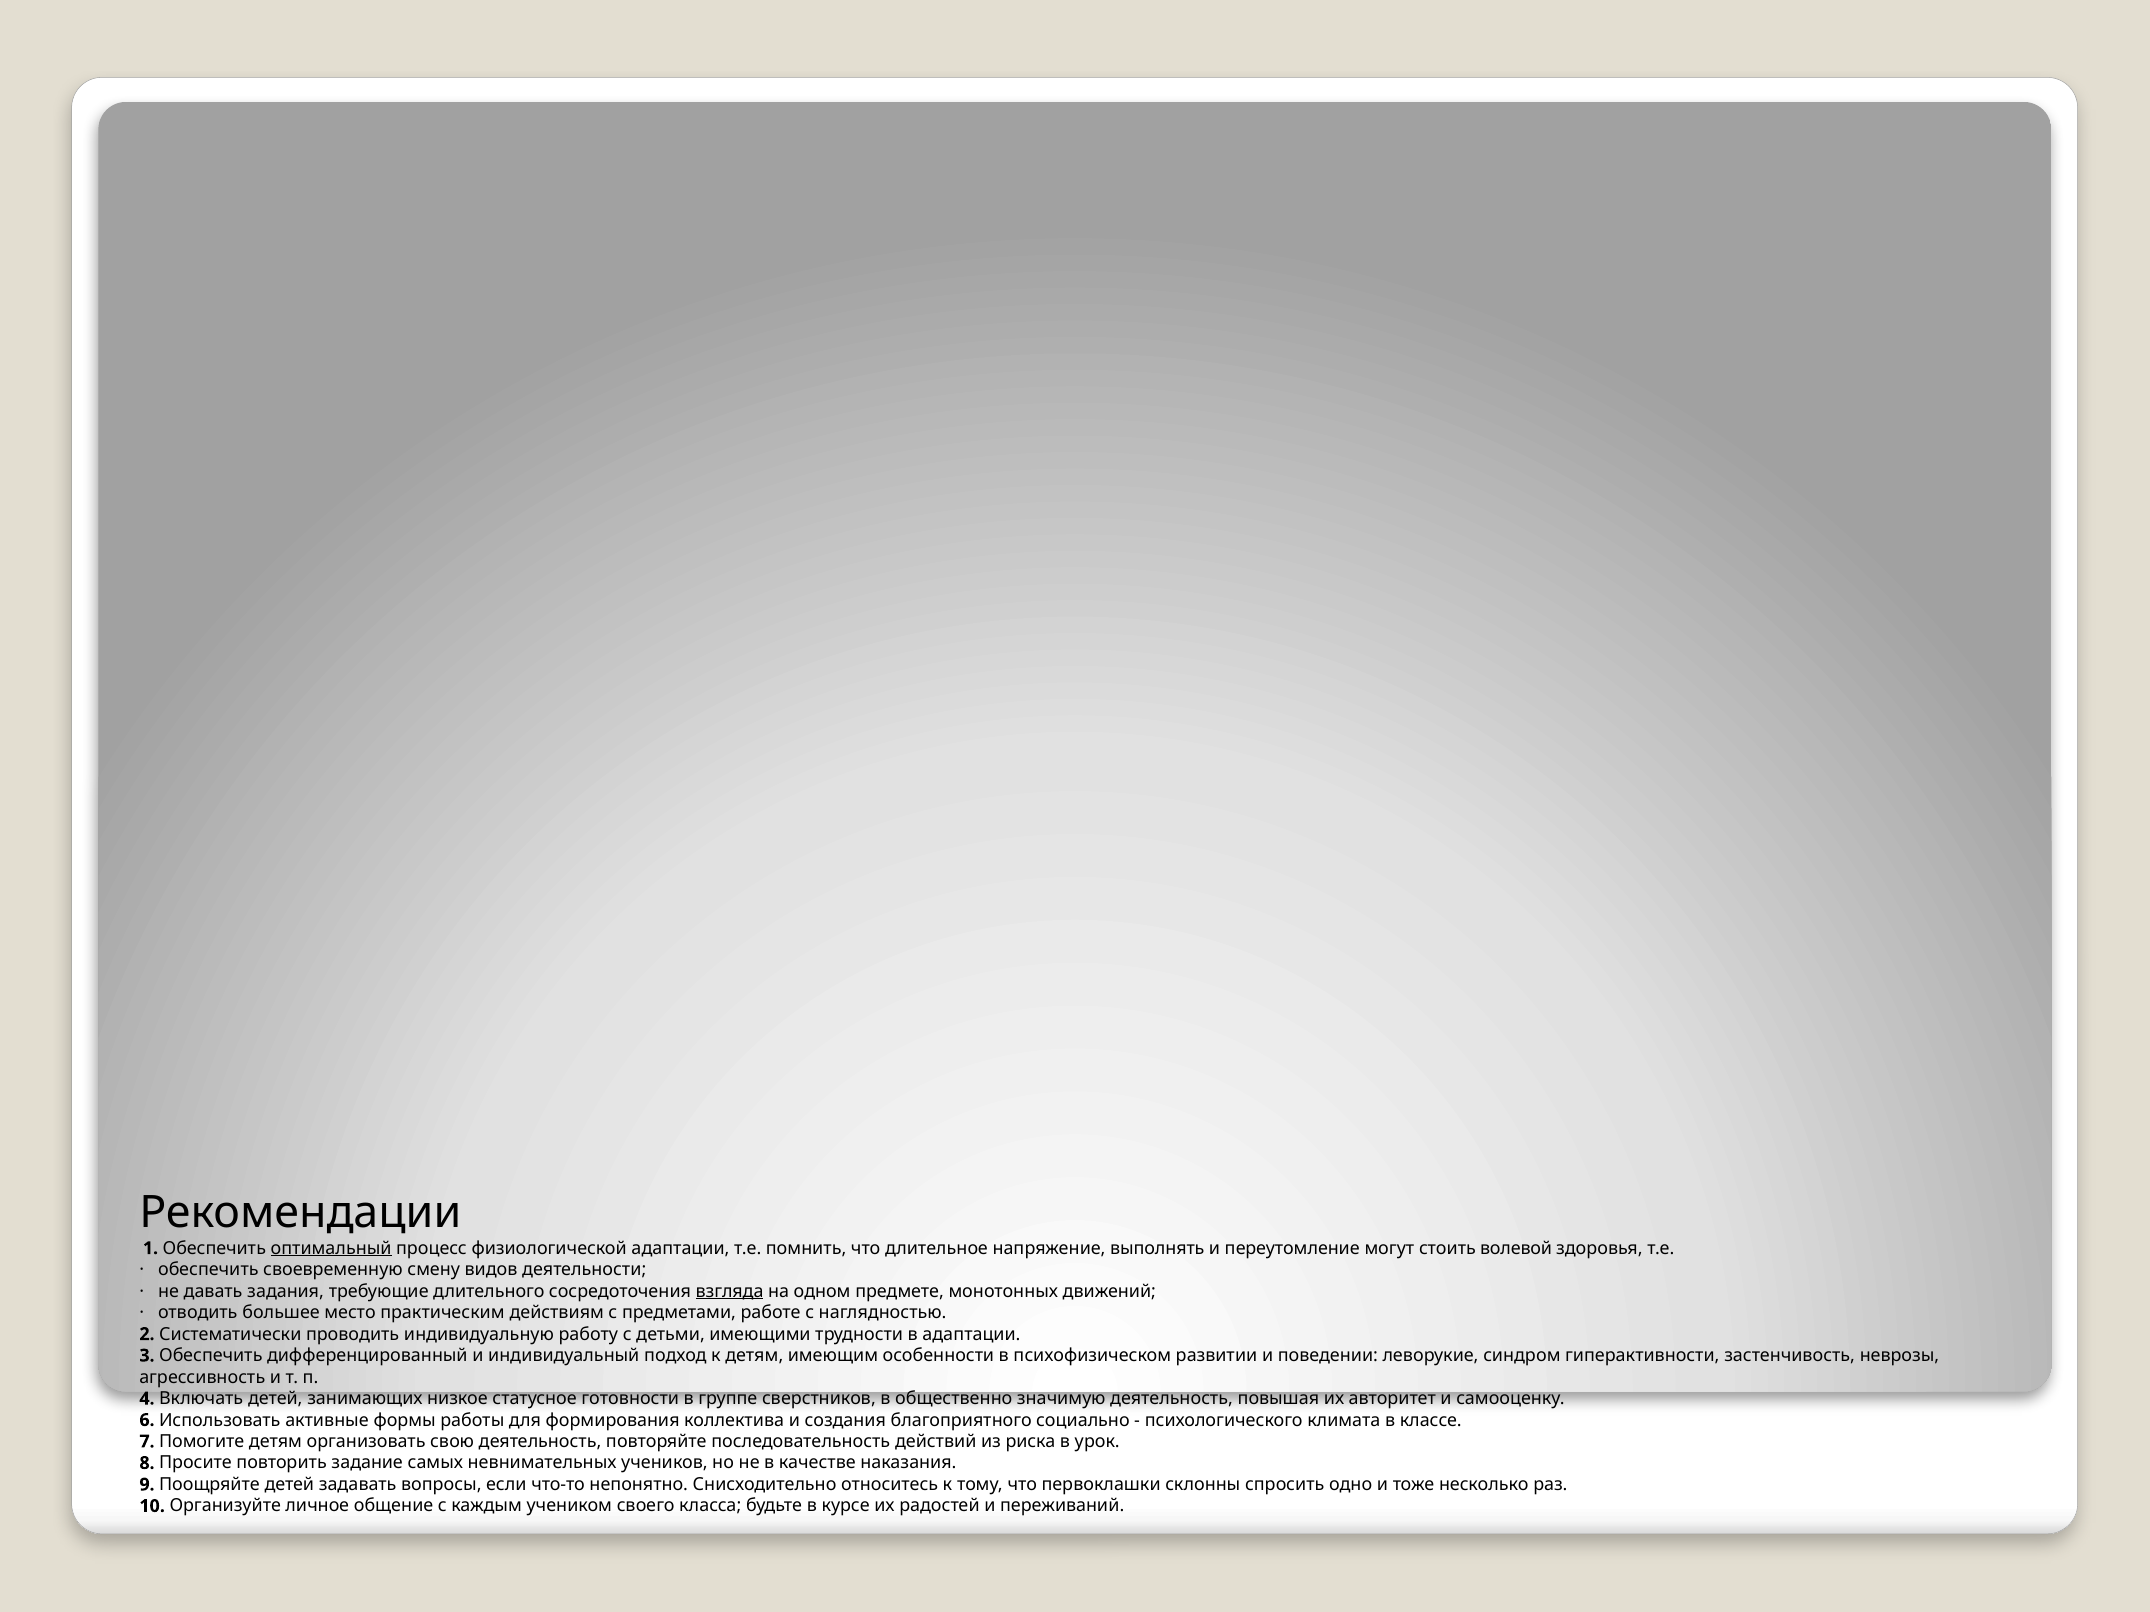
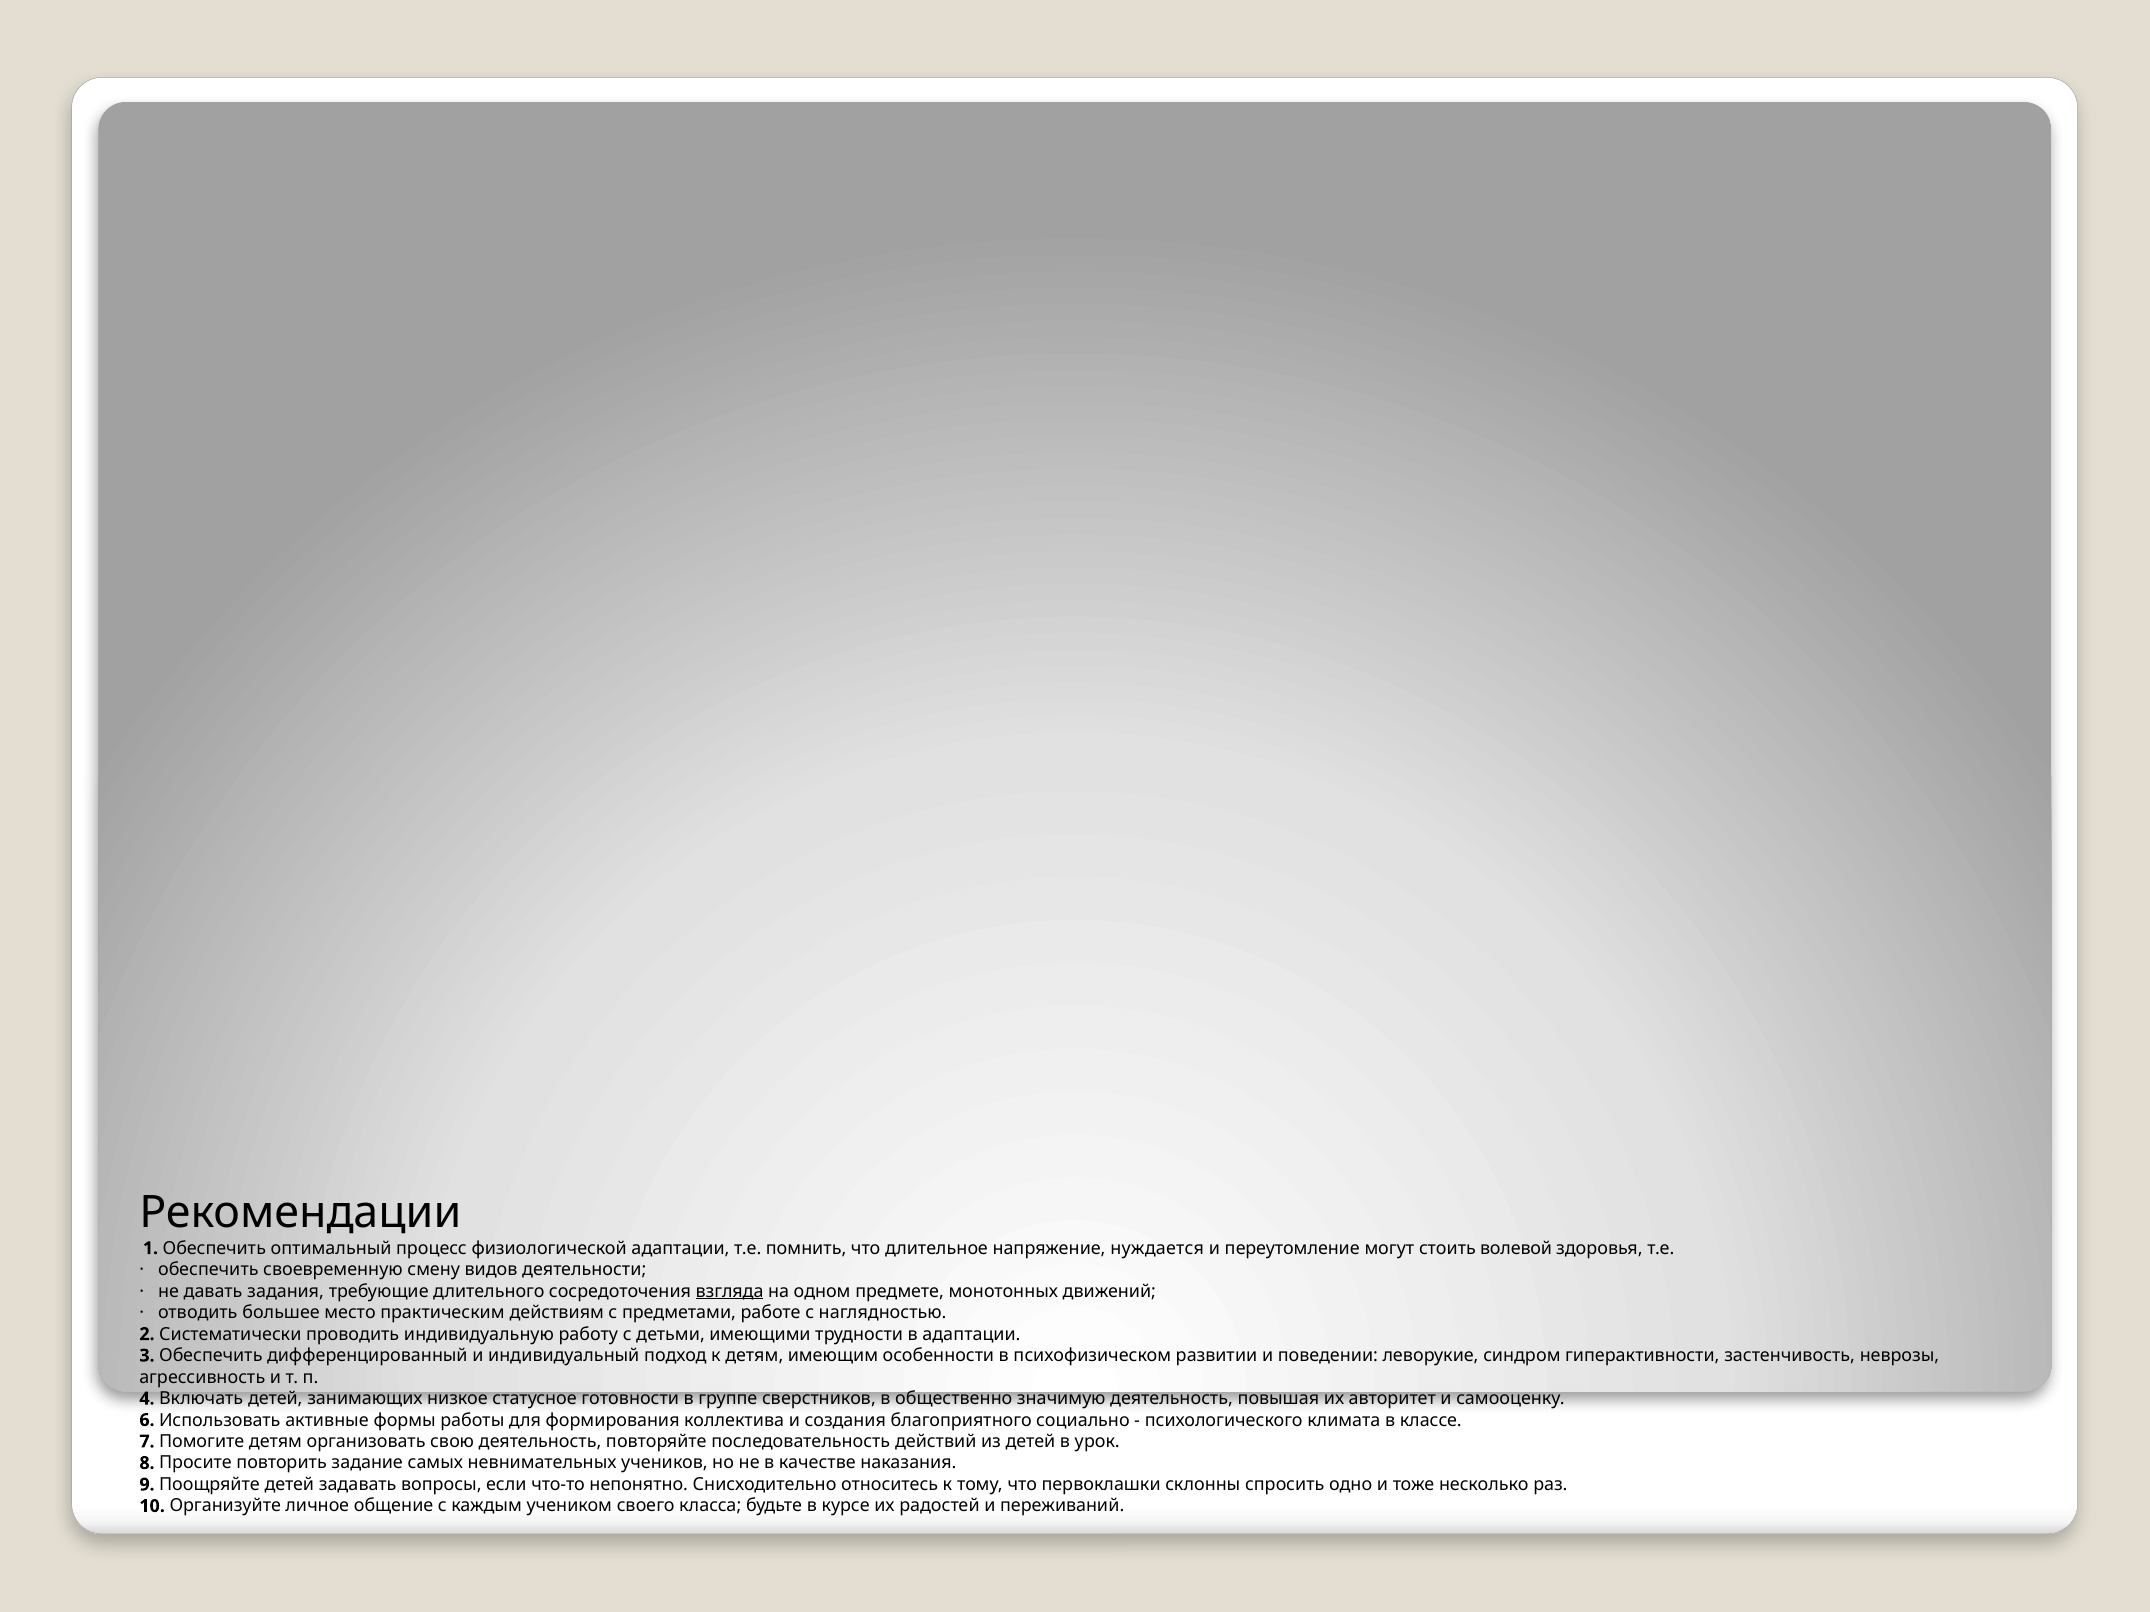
оптимальный underline: present -> none (331, 1249)
выполнять: выполнять -> нуждается (1157, 1249)
из риска: риска -> детей (1030, 1442)
